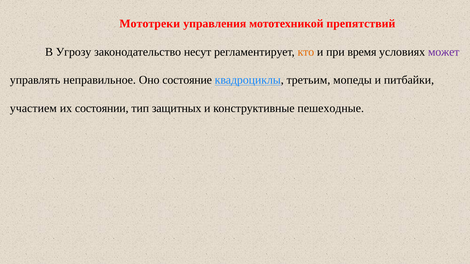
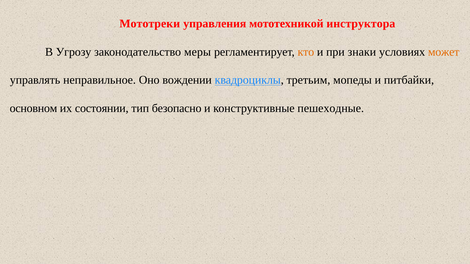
препятствий: препятствий -> инструктора (361, 24)
несут: несут -> меры (198, 52)
время: время -> знаки (362, 52)
может colour: purple -> orange (444, 52)
состояние: состояние -> вождении (187, 80)
участием: участием -> основном (33, 108)
защитных: защитных -> безопасно (177, 108)
